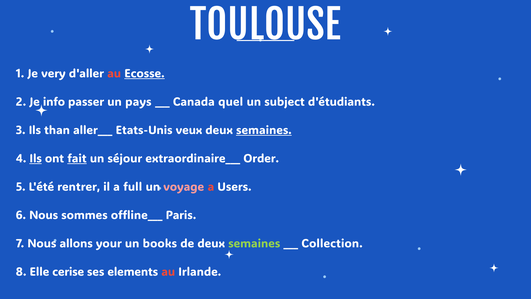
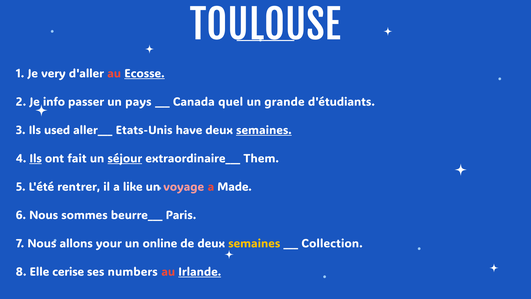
subject: subject -> grande (284, 102)
than: than -> used (57, 130)
veux: veux -> have (189, 130)
fait underline: present -> none (77, 158)
séjour underline: none -> present (125, 158)
Order: Order -> Them (261, 158)
full: full -> like (133, 187)
Users: Users -> Made (234, 187)
offline___: offline___ -> beurre___ (137, 215)
books: books -> online (160, 243)
semaines colour: light green -> yellow (254, 243)
elements: elements -> numbers (133, 272)
Irlande underline: none -> present (200, 272)
